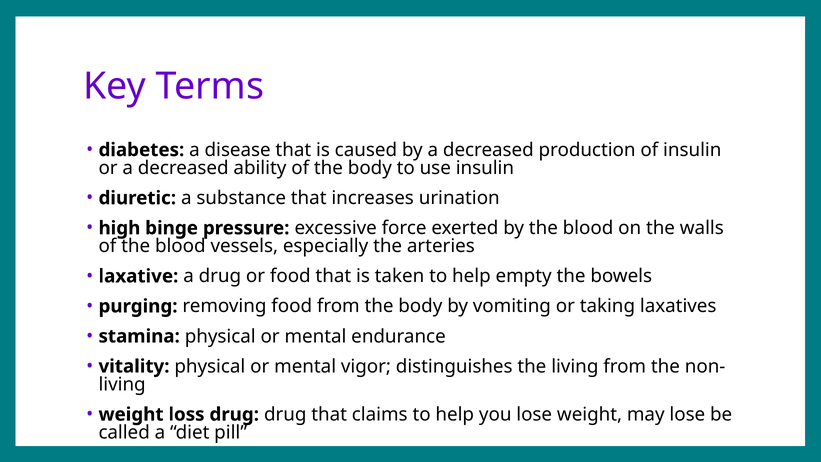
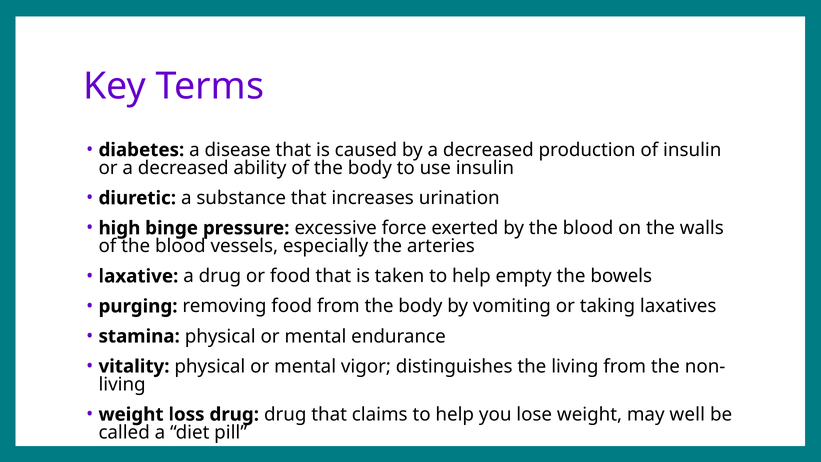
may lose: lose -> well (687, 414)
